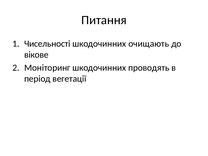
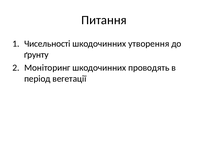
очищають: очищають -> утворення (149, 44)
вікове: вікове -> ґрунту (36, 55)
